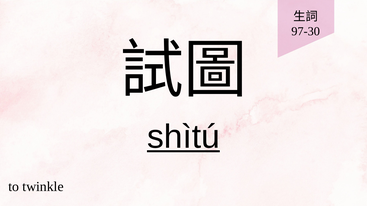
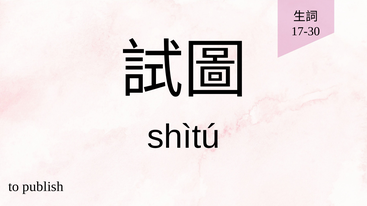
97-30: 97-30 -> 17-30 (306, 31)
shìtú underline: present -> none (183, 137)
twinkle: twinkle -> publish (43, 187)
